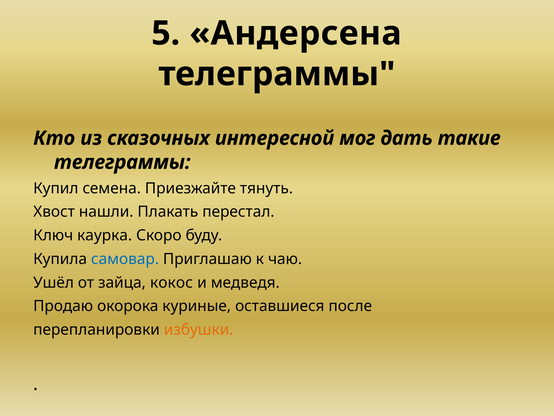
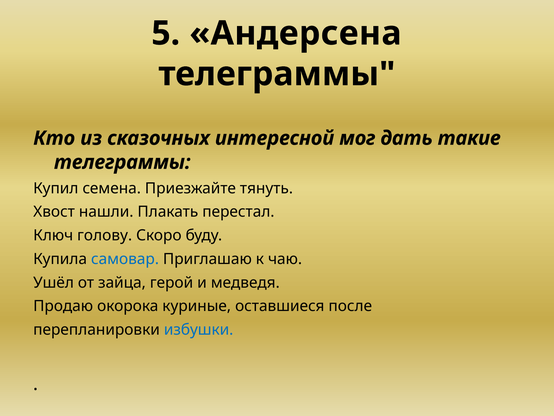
каурка: каурка -> голову (105, 235)
кокос: кокос -> герой (172, 282)
избушки colour: orange -> blue (199, 329)
